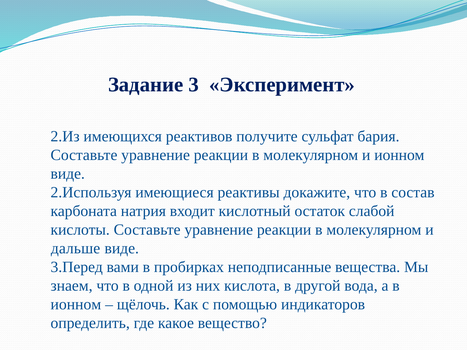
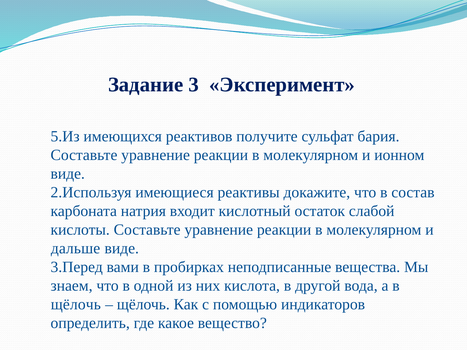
2.Из: 2.Из -> 5.Из (65, 136)
ионном: ионном -> щёлочь (76, 304)
